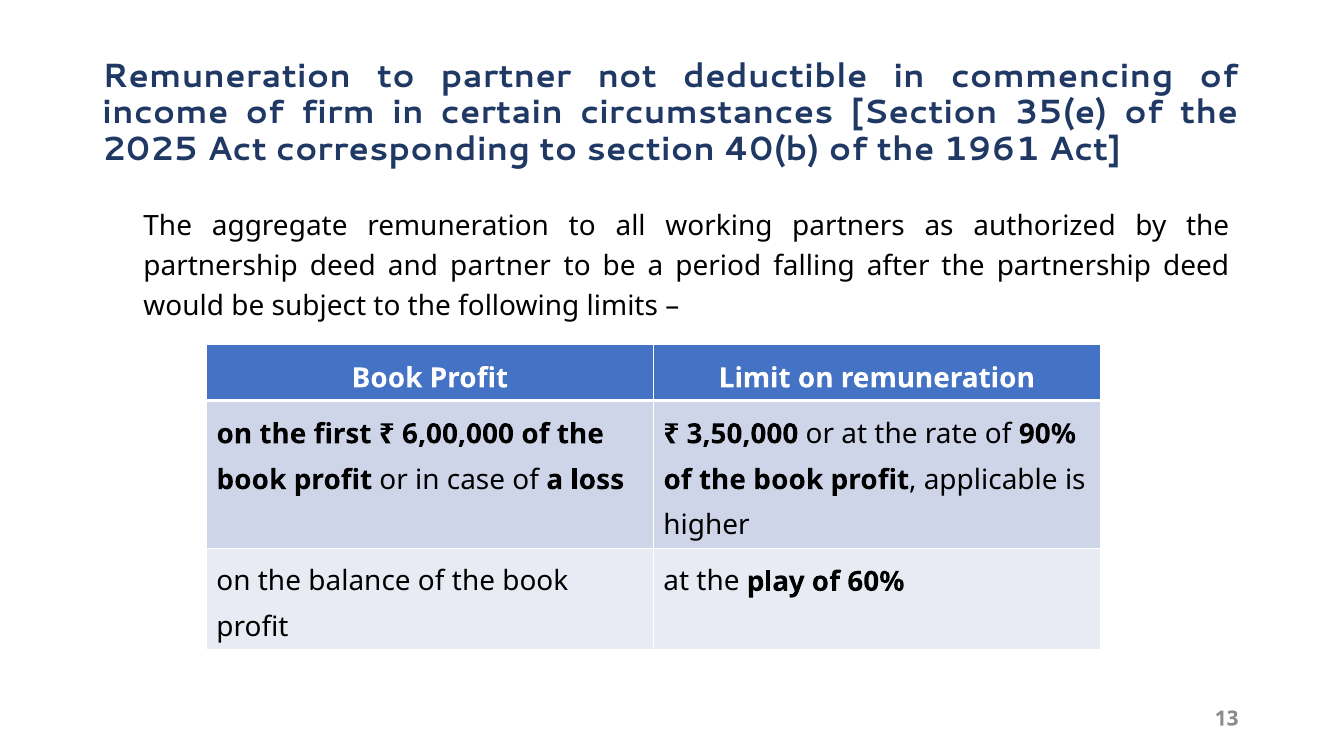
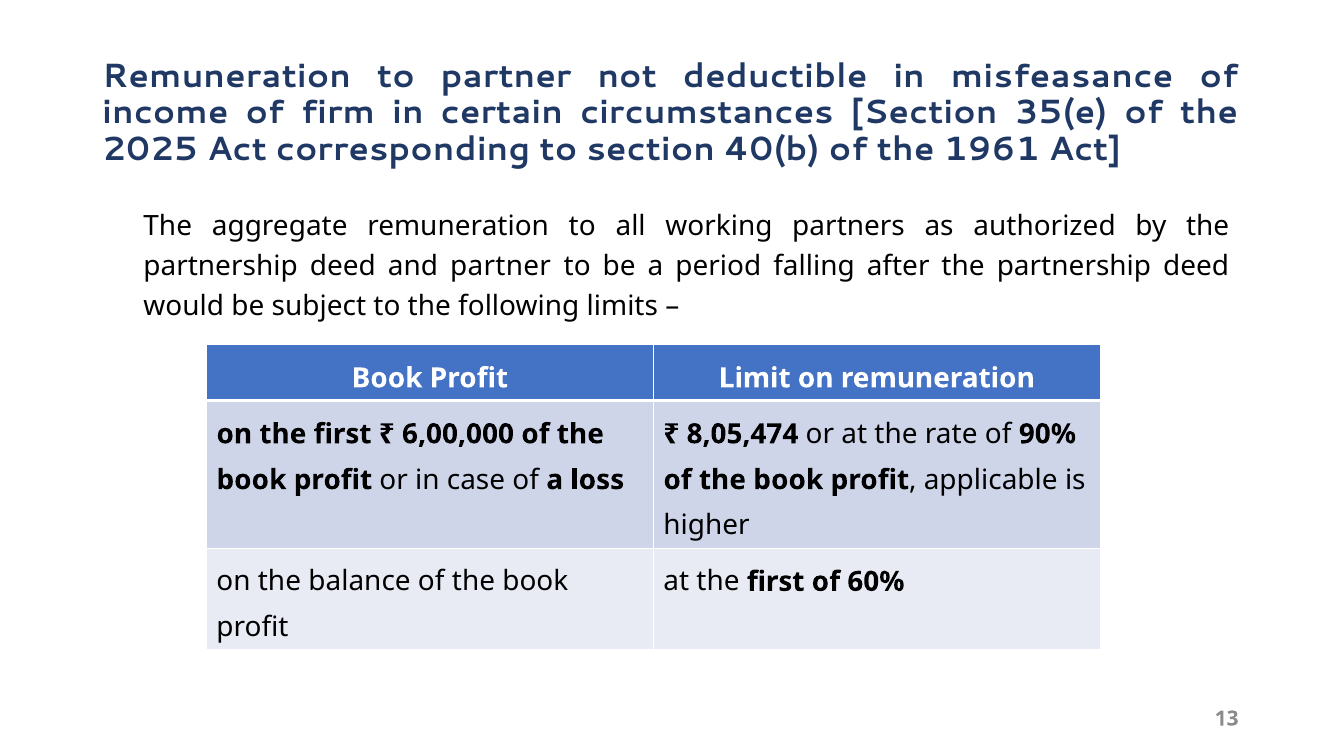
commencing: commencing -> misfeasance (1062, 77)
3,50,000: 3,50,000 -> 8,05,474 (742, 434)
at the play: play -> first (776, 582)
